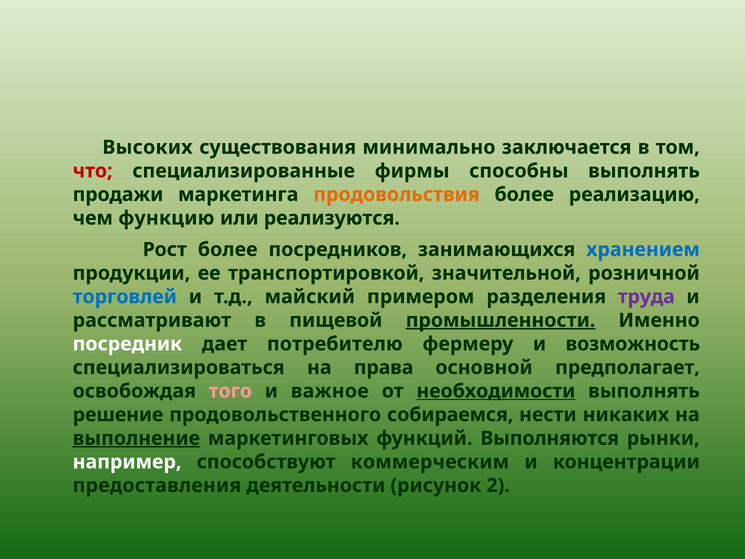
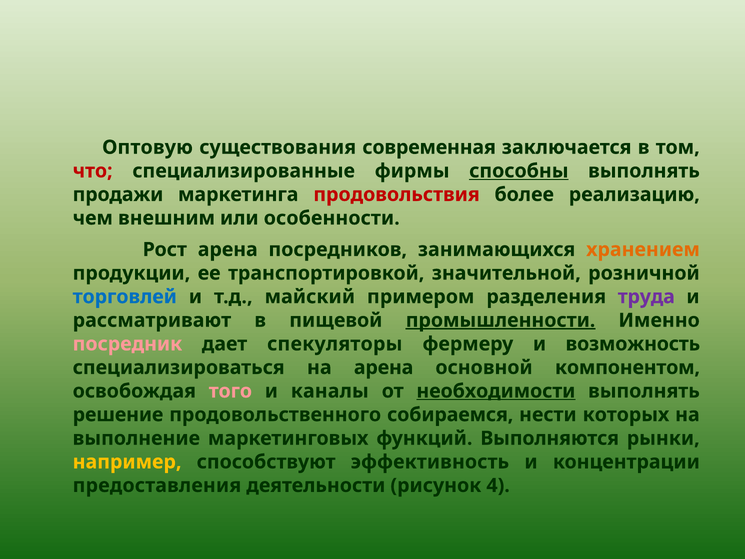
Высоких: Высоких -> Оптовую (147, 147)
минимально: минимально -> современная (429, 147)
способны underline: none -> present (519, 171)
продовольствия colour: orange -> red (397, 194)
функцию: функцию -> внешним (167, 218)
реализуются: реализуются -> особенности (332, 218)
Рост более: более -> арена (228, 249)
хранением colour: blue -> orange (643, 249)
посредник colour: white -> pink (127, 344)
потребителю: потребителю -> спекуляторы (335, 344)
на права: права -> арена (384, 367)
предполагает: предполагает -> компонентом (628, 367)
важное: важное -> каналы (330, 391)
никаких: никаких -> которых (626, 415)
выполнение underline: present -> none (136, 438)
например colour: white -> yellow (127, 462)
коммерческим: коммерческим -> эффективность (430, 462)
2: 2 -> 4 (498, 485)
